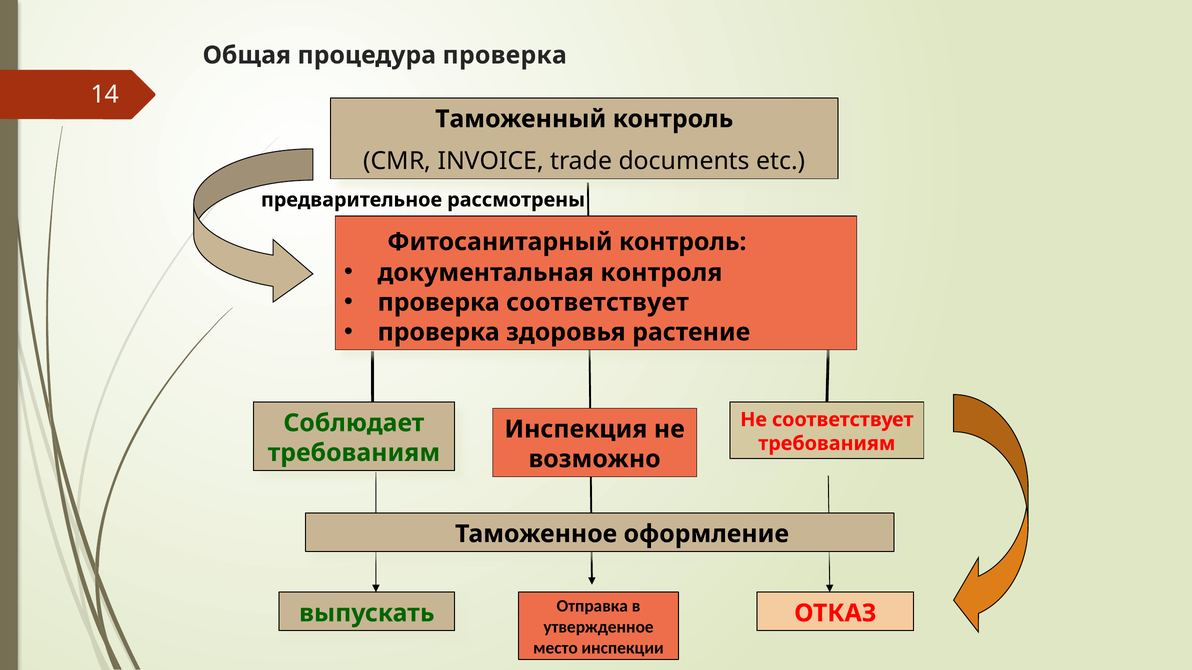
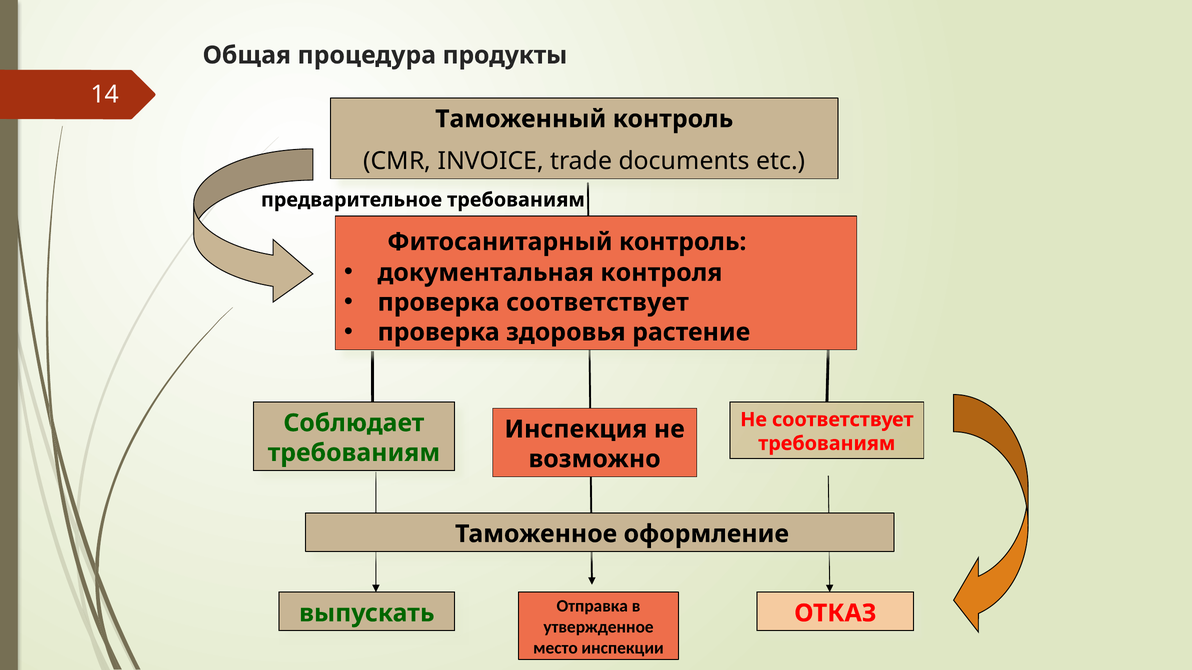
процедура проверка: проверка -> продукты (505, 55)
предварительное рассмотрены: рассмотрены -> требованиям (516, 200)
